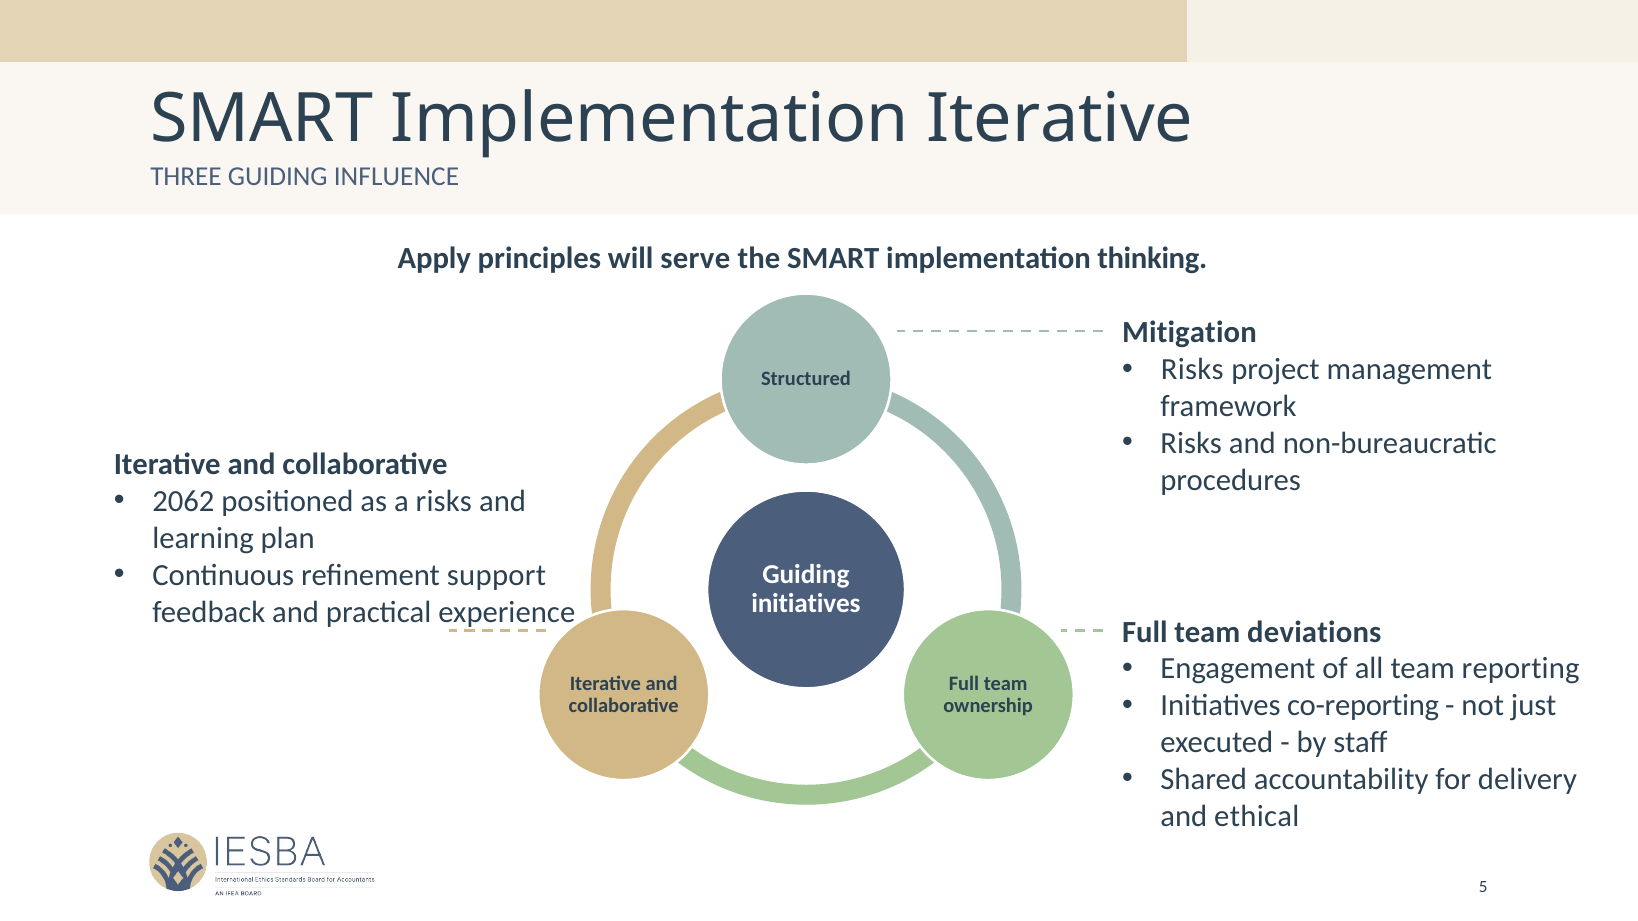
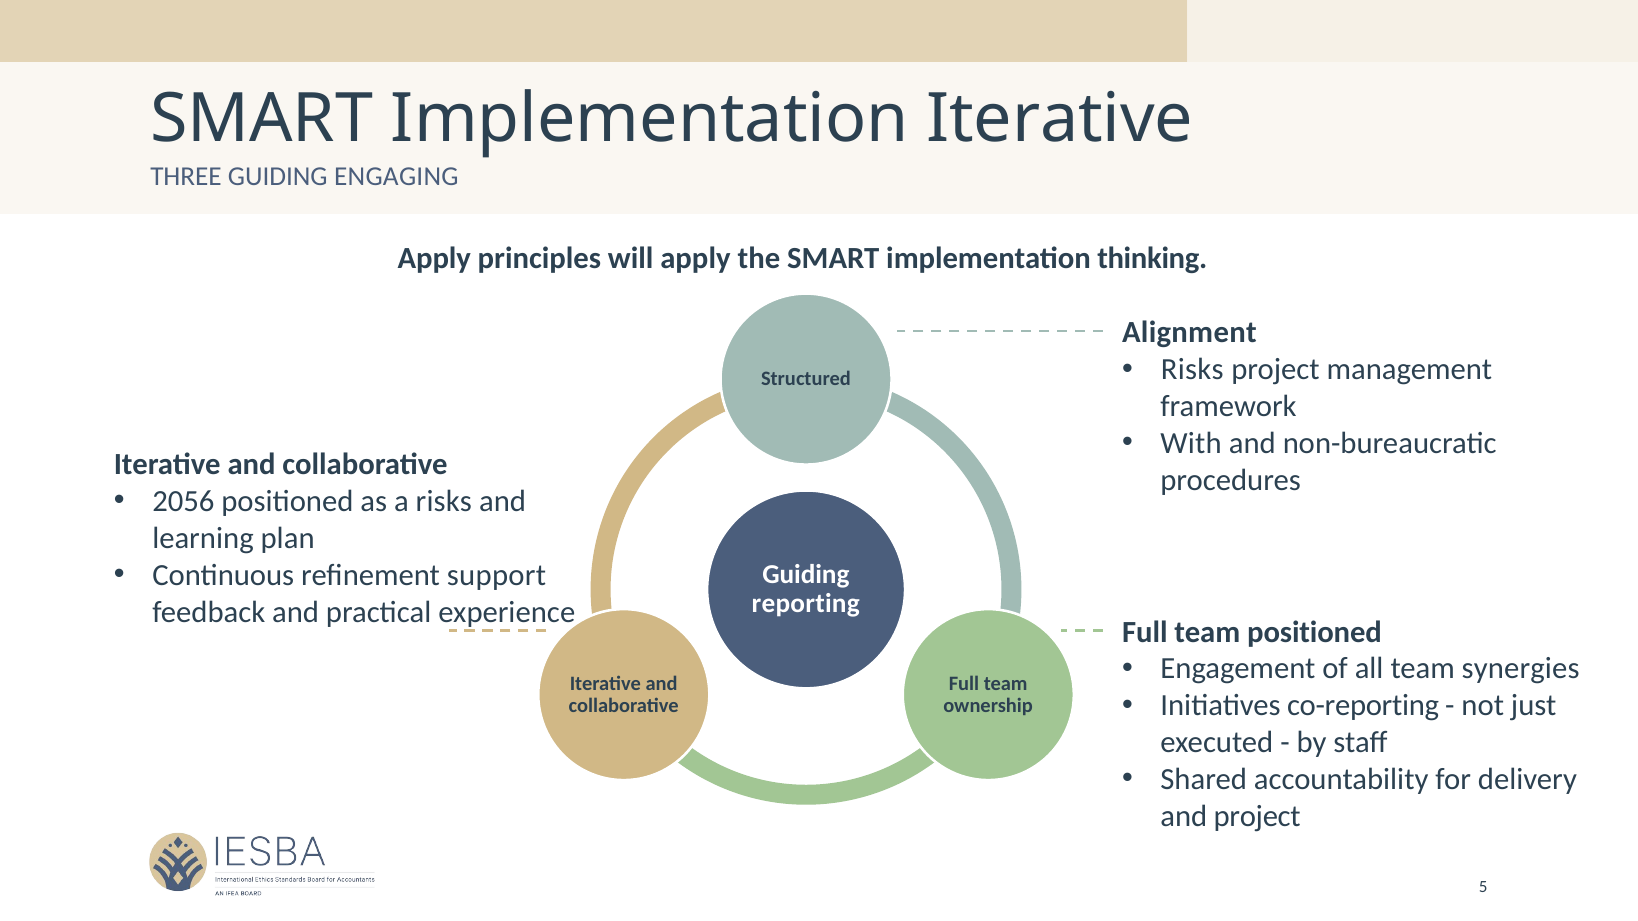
INFLUENCE: INFLUENCE -> ENGAGING (396, 177)
will serve: serve -> apply (695, 259)
Mitigation: Mitigation -> Alignment (1189, 333)
Risks: Risks -> With (1191, 443)
2062: 2062 -> 2056 (183, 502)
initiatives: initiatives -> reporting (806, 604)
team deviations: deviations -> positioned (1315, 632)
reporting: reporting -> synergies (1521, 669)
and ethical: ethical -> project (1257, 816)
